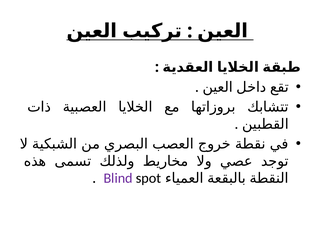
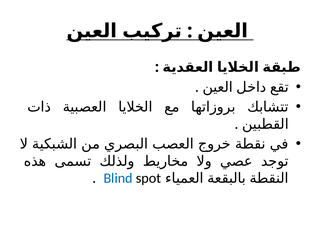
Blind colour: purple -> blue (118, 178)
